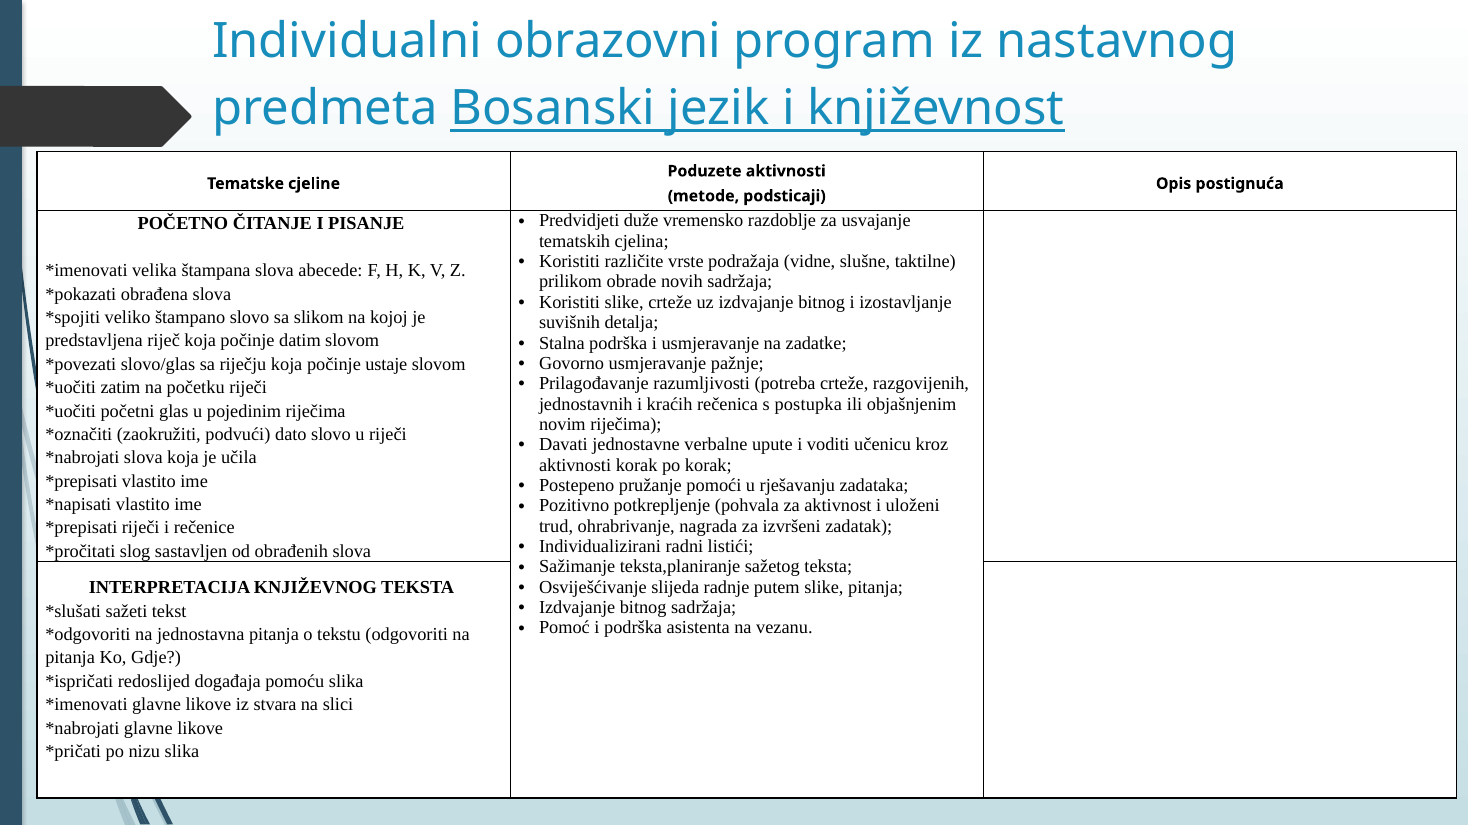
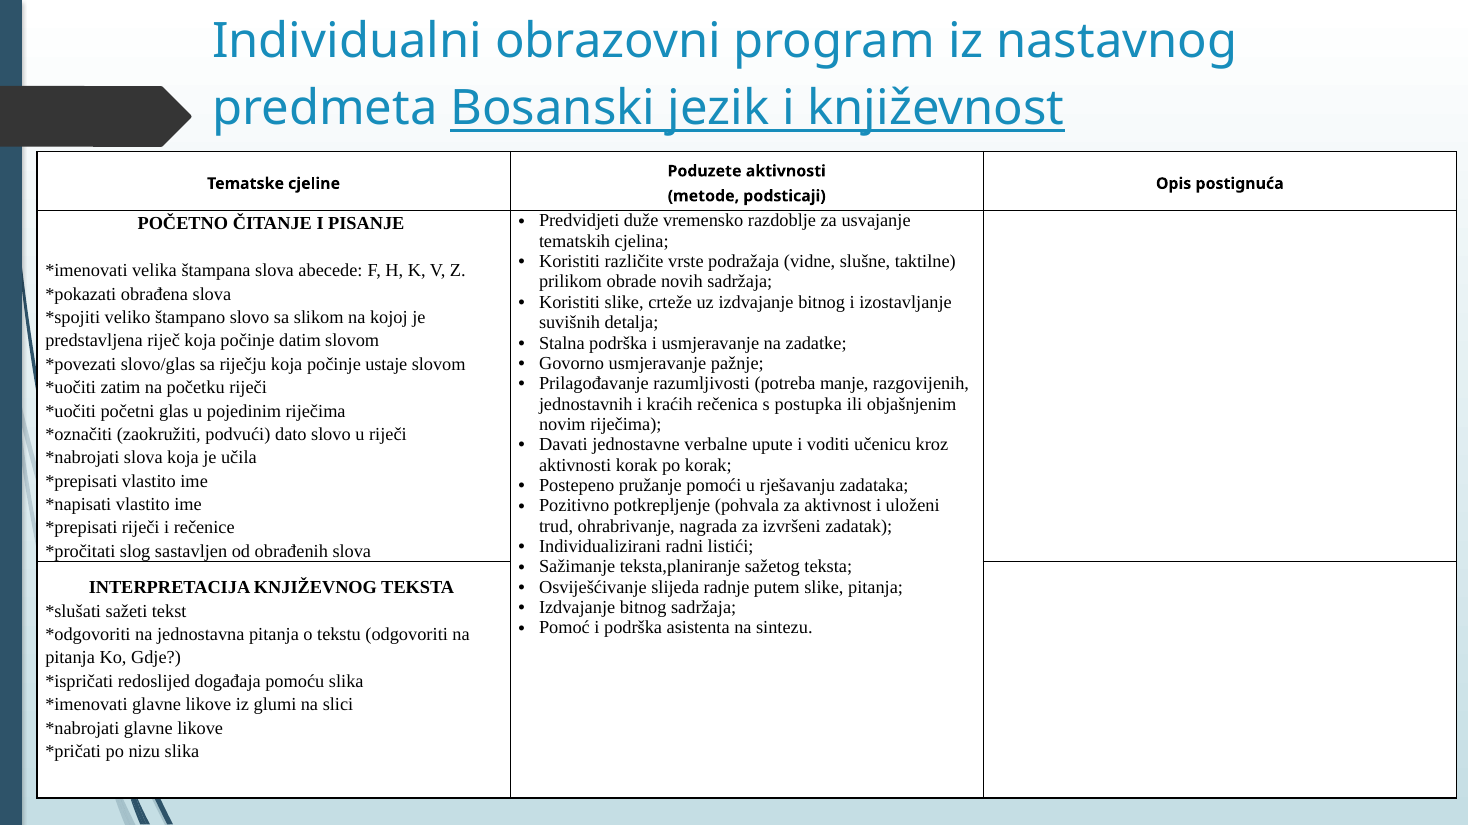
potreba crteže: crteže -> manje (844, 384)
vezanu: vezanu -> sintezu (784, 628)
stvara: stvara -> glumi (275, 705)
